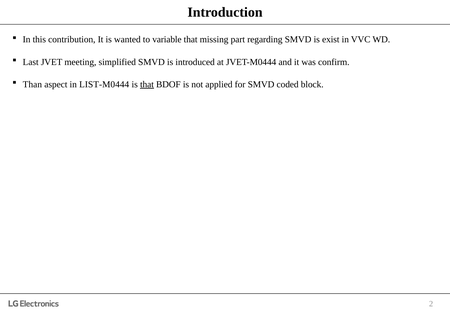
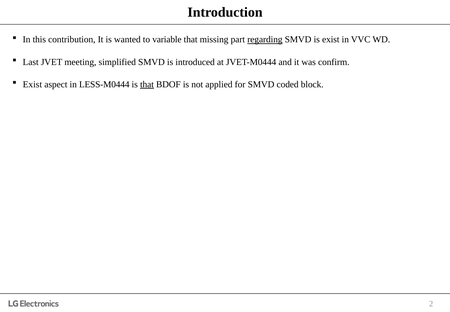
regarding underline: none -> present (265, 40)
Than: Than -> Exist (32, 84)
LIST-M0444: LIST-M0444 -> LESS-M0444 (104, 84)
